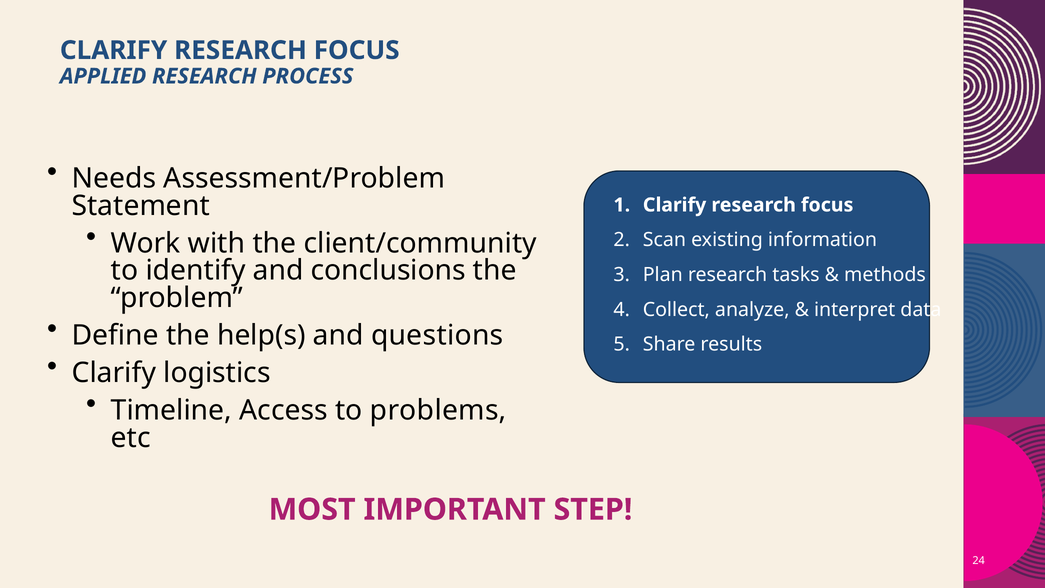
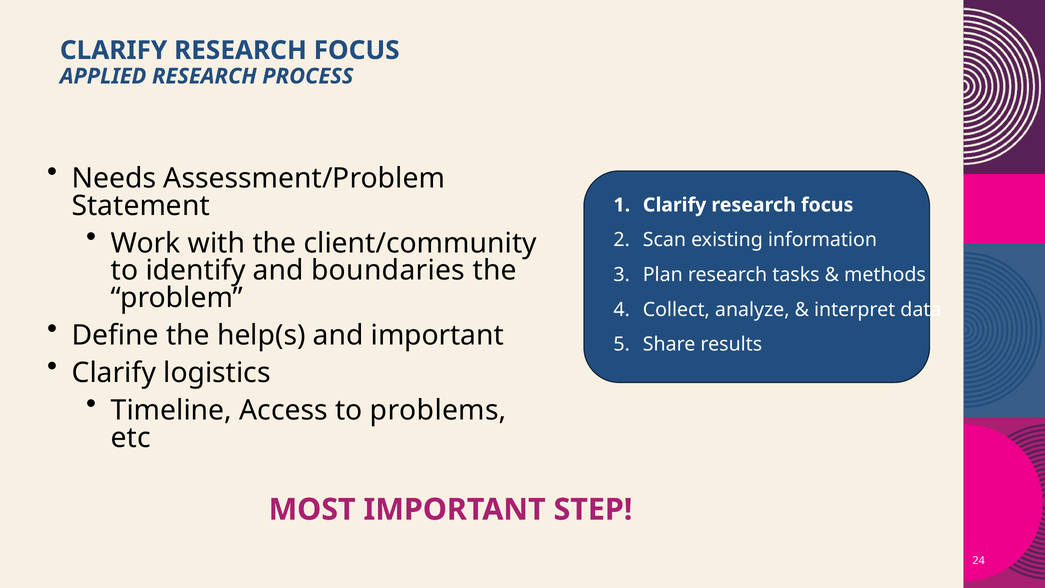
conclusions: conclusions -> boundaries (388, 270)
and questions: questions -> important (437, 335)
